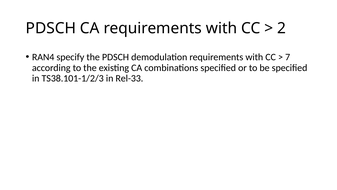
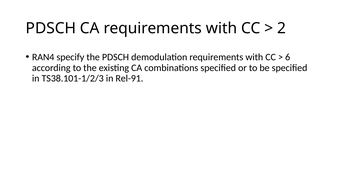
7: 7 -> 6 (288, 57)
Rel-33: Rel-33 -> Rel-91 (129, 78)
